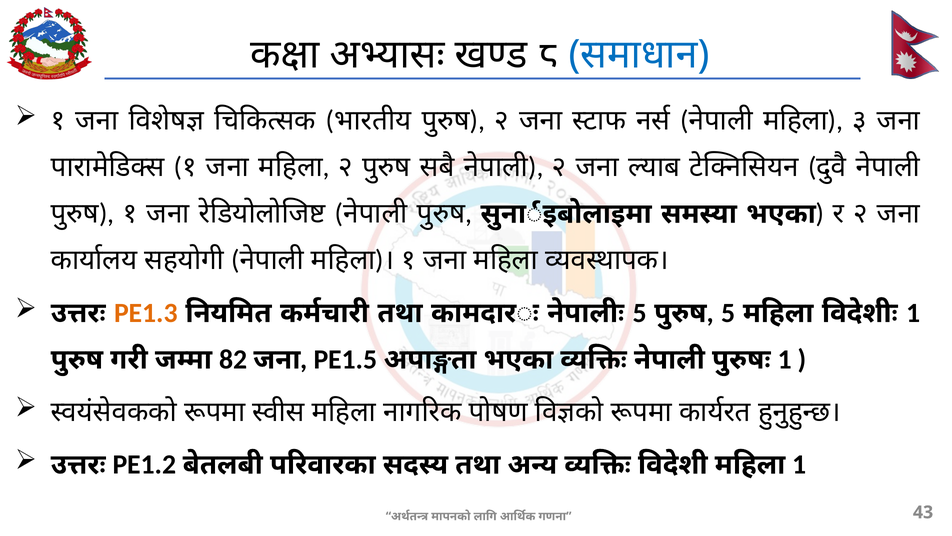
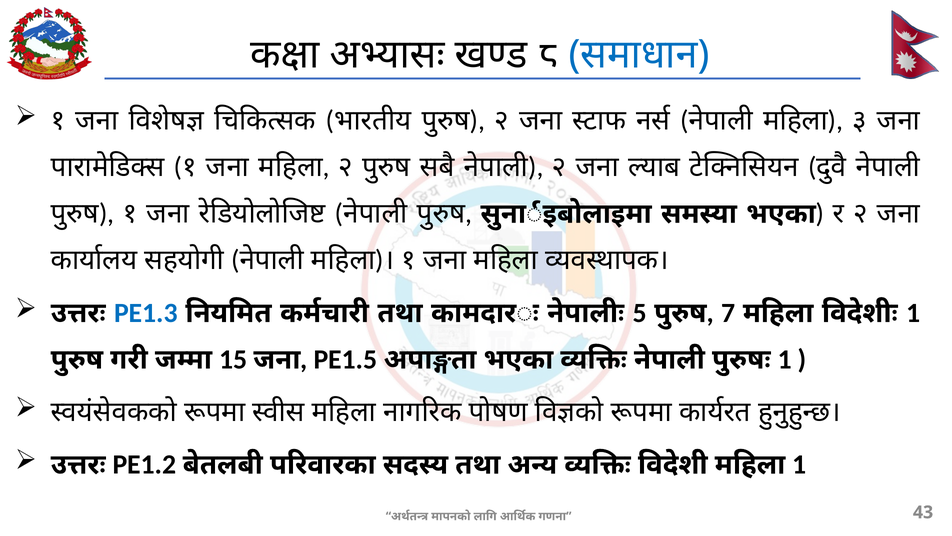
PE1.3 colour: orange -> blue (146, 313)
5: 5 -> 7 (728, 313)
82: 82 -> 15 (233, 359)
